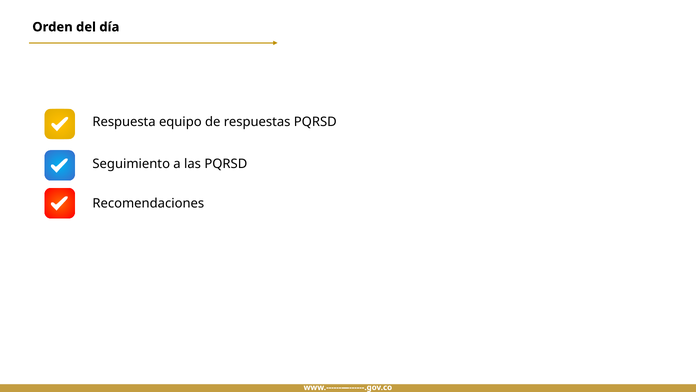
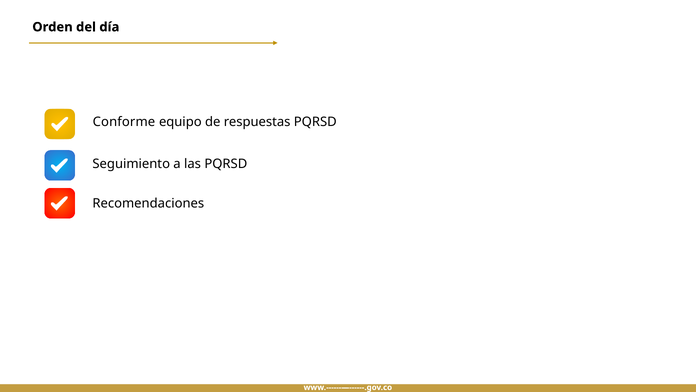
Respuesta: Respuesta -> Conforme (124, 122)
